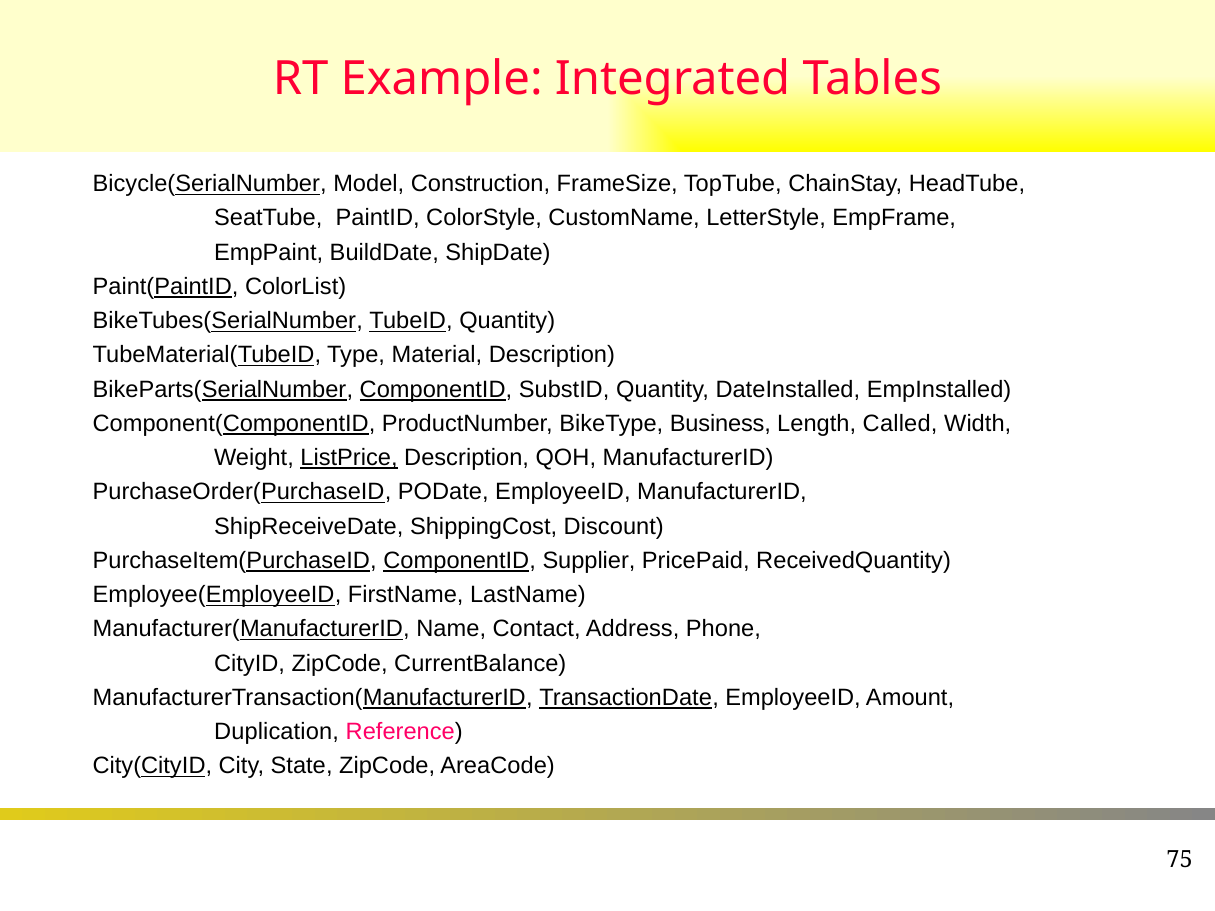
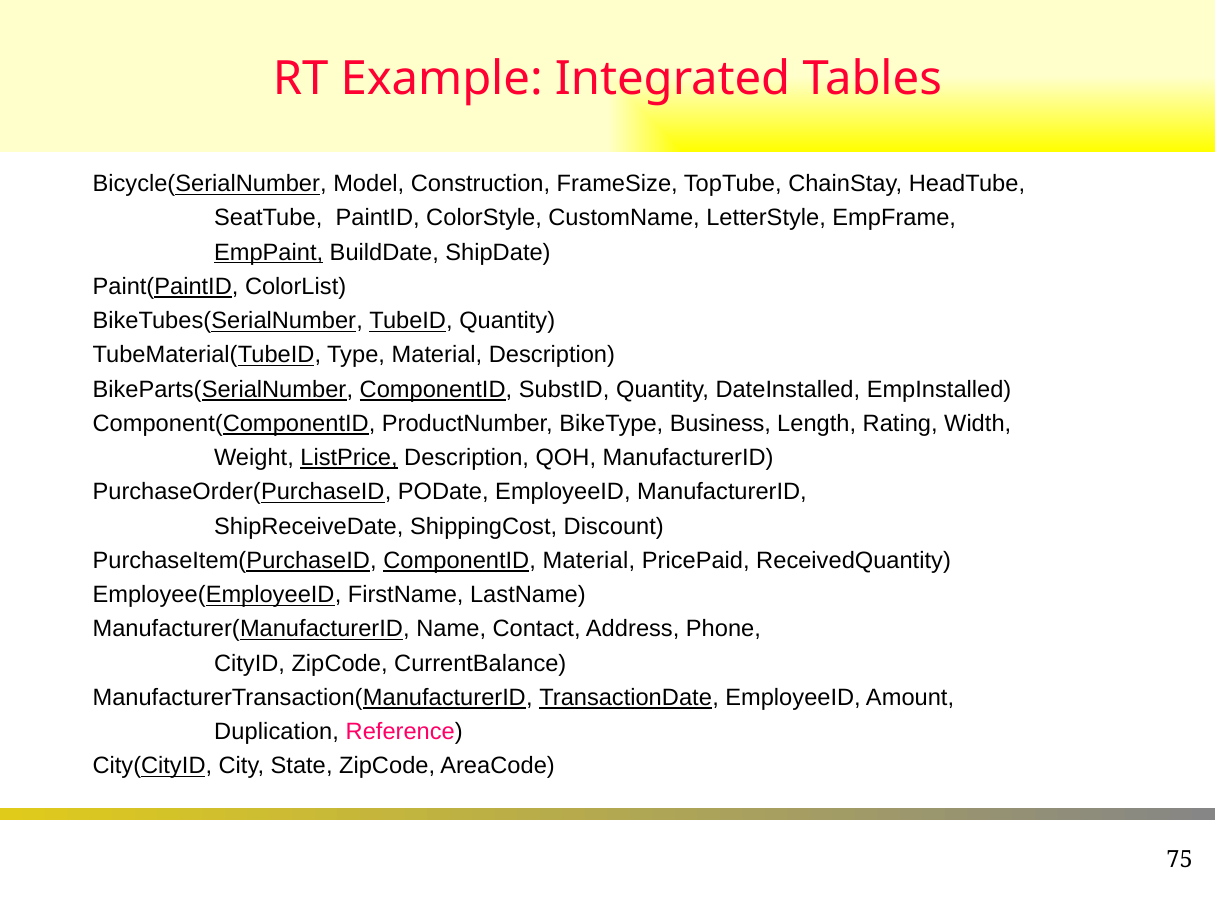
EmpPaint underline: none -> present (269, 252)
Called: Called -> Rating (900, 424)
ComponentID Supplier: Supplier -> Material (589, 561)
